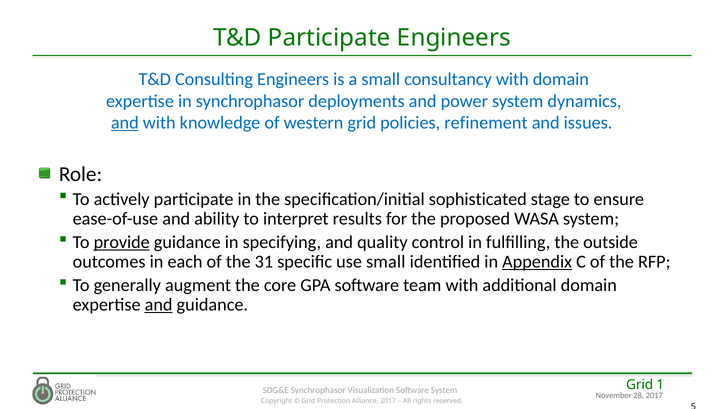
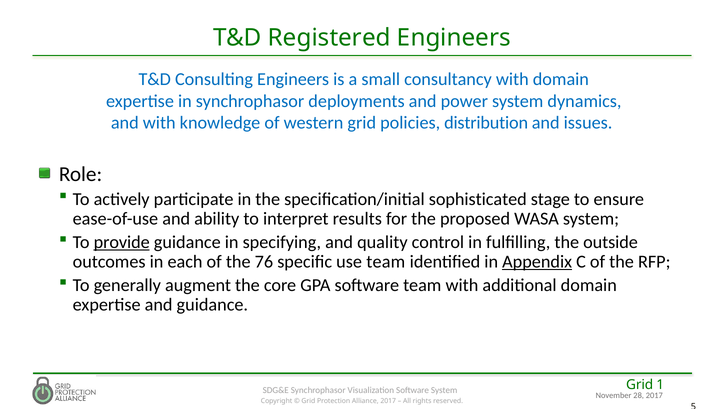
T&D Participate: Participate -> Registered (329, 38)
and underline: present -> none (125, 123)
refinement: refinement -> distribution (486, 123)
31: 31 -> 76 (264, 262)
use small: small -> team (386, 262)
and underline: present -> none (159, 305)
